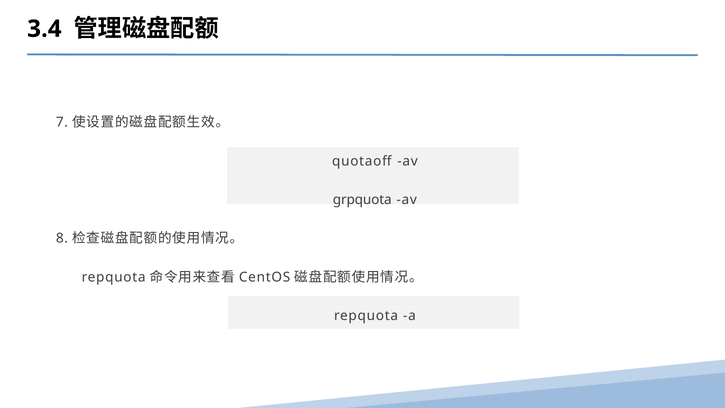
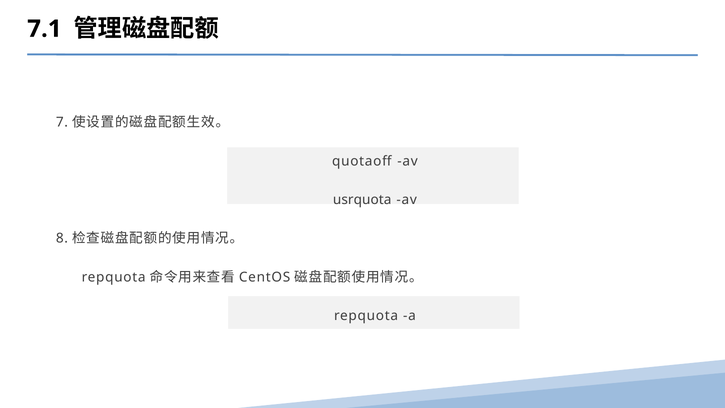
3.4: 3.4 -> 7.1 (44, 29)
grpquota: grpquota -> usrquota (362, 200)
